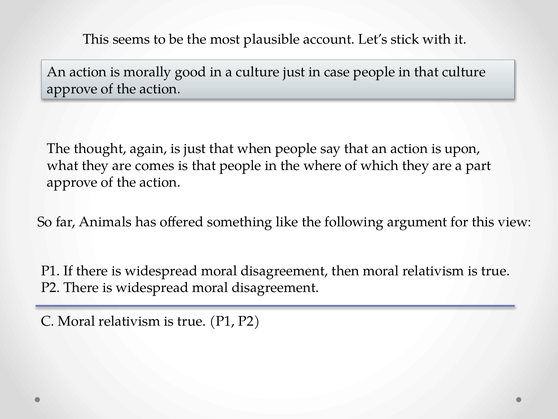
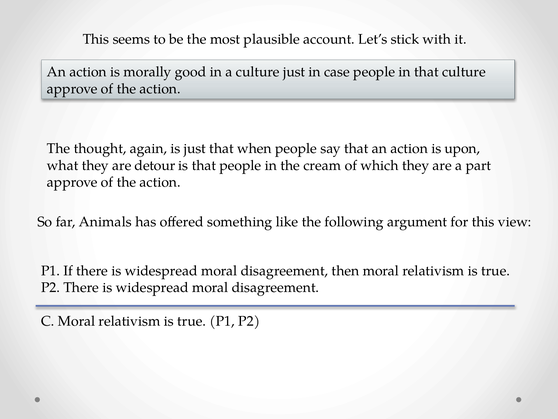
comes: comes -> detour (155, 165)
where: where -> cream (322, 165)
